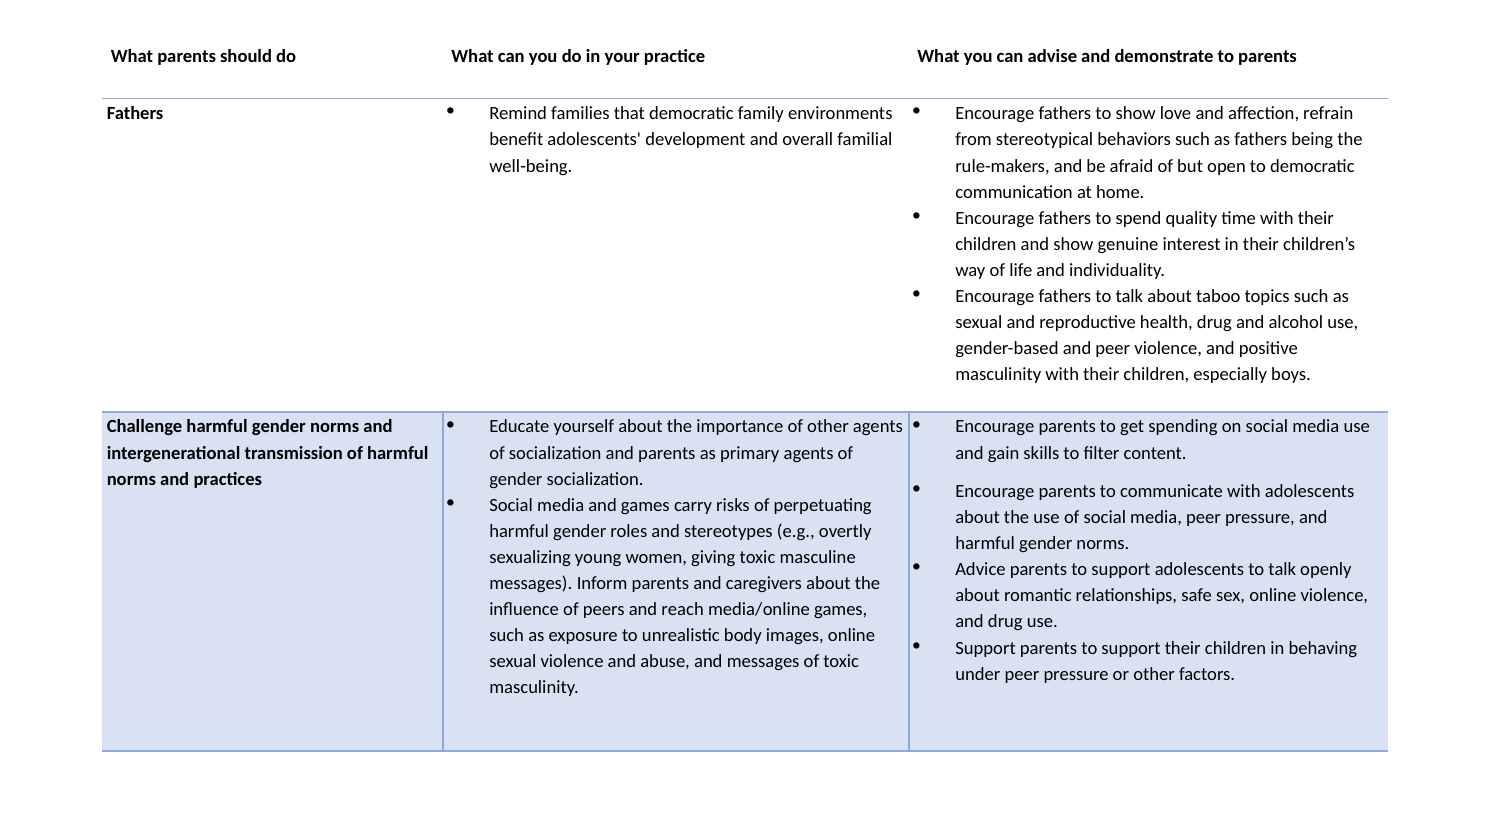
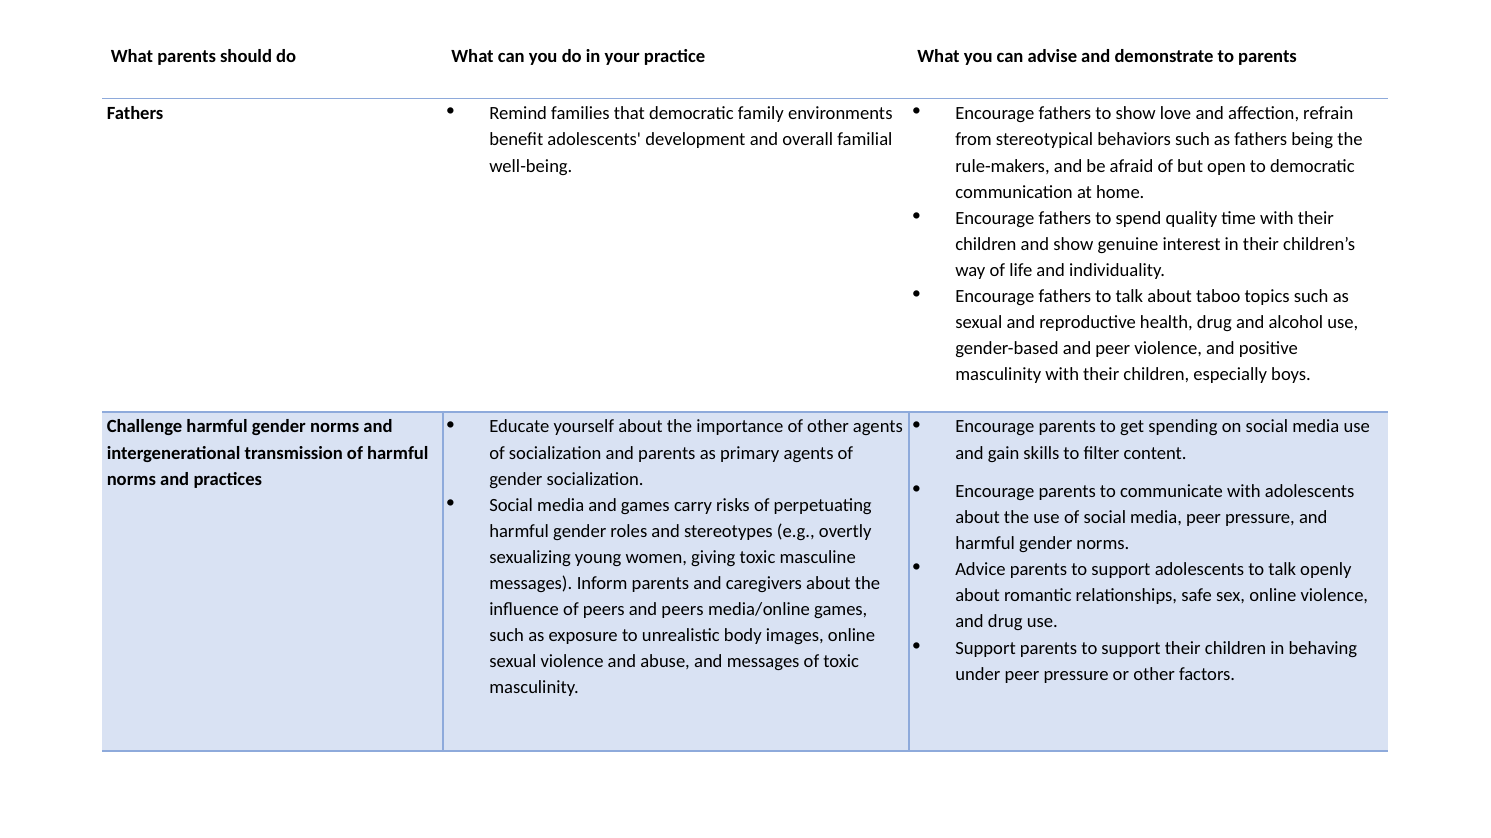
and reach: reach -> peers (683, 610)
